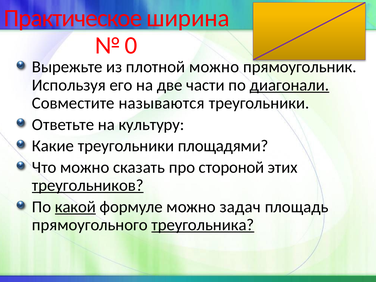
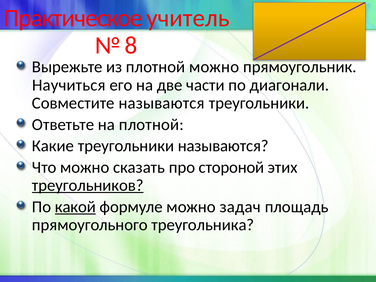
ширина: ширина -> учитель (188, 18)
0: 0 -> 8 (131, 45)
Используя: Используя -> Научиться (69, 85)
диагонали underline: present -> none (289, 85)
на культуру: культуру -> плотной (151, 125)
треугольники площадями: площадями -> называются (223, 146)
треугольника underline: present -> none (203, 225)
